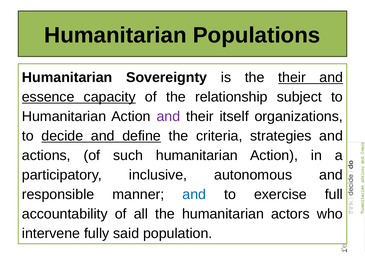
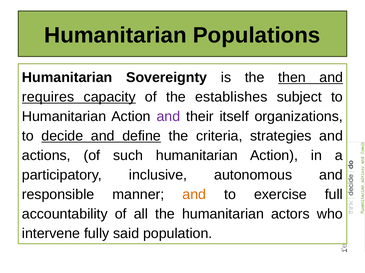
the their: their -> then (292, 78)
essence: essence -> requires (48, 97)
relationship: relationship -> establishes (231, 97)
and colour: blue -> orange (194, 195)
